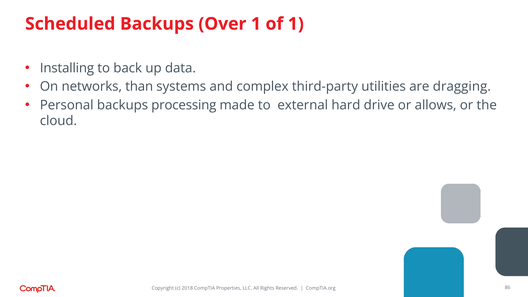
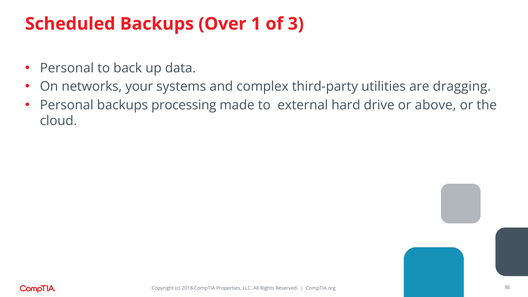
of 1: 1 -> 3 (296, 24)
Installing: Installing -> Personal (67, 68)
than: than -> your (139, 87)
allows: allows -> above (436, 105)
